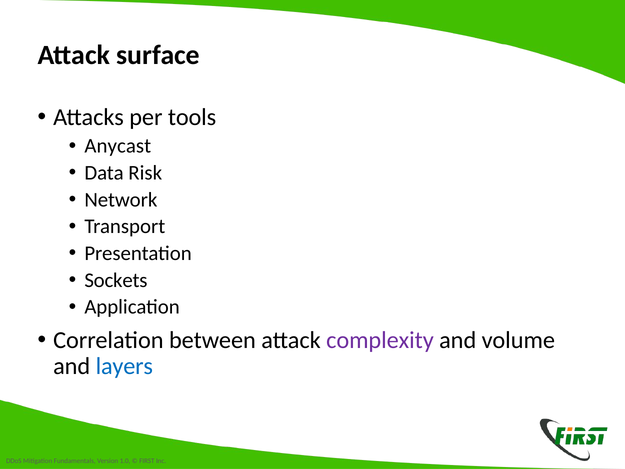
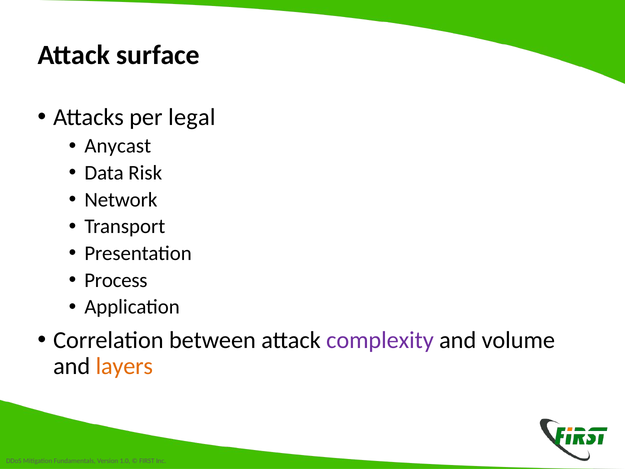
tools: tools -> legal (192, 117)
Sockets: Sockets -> Process (116, 280)
layers colour: blue -> orange (124, 366)
